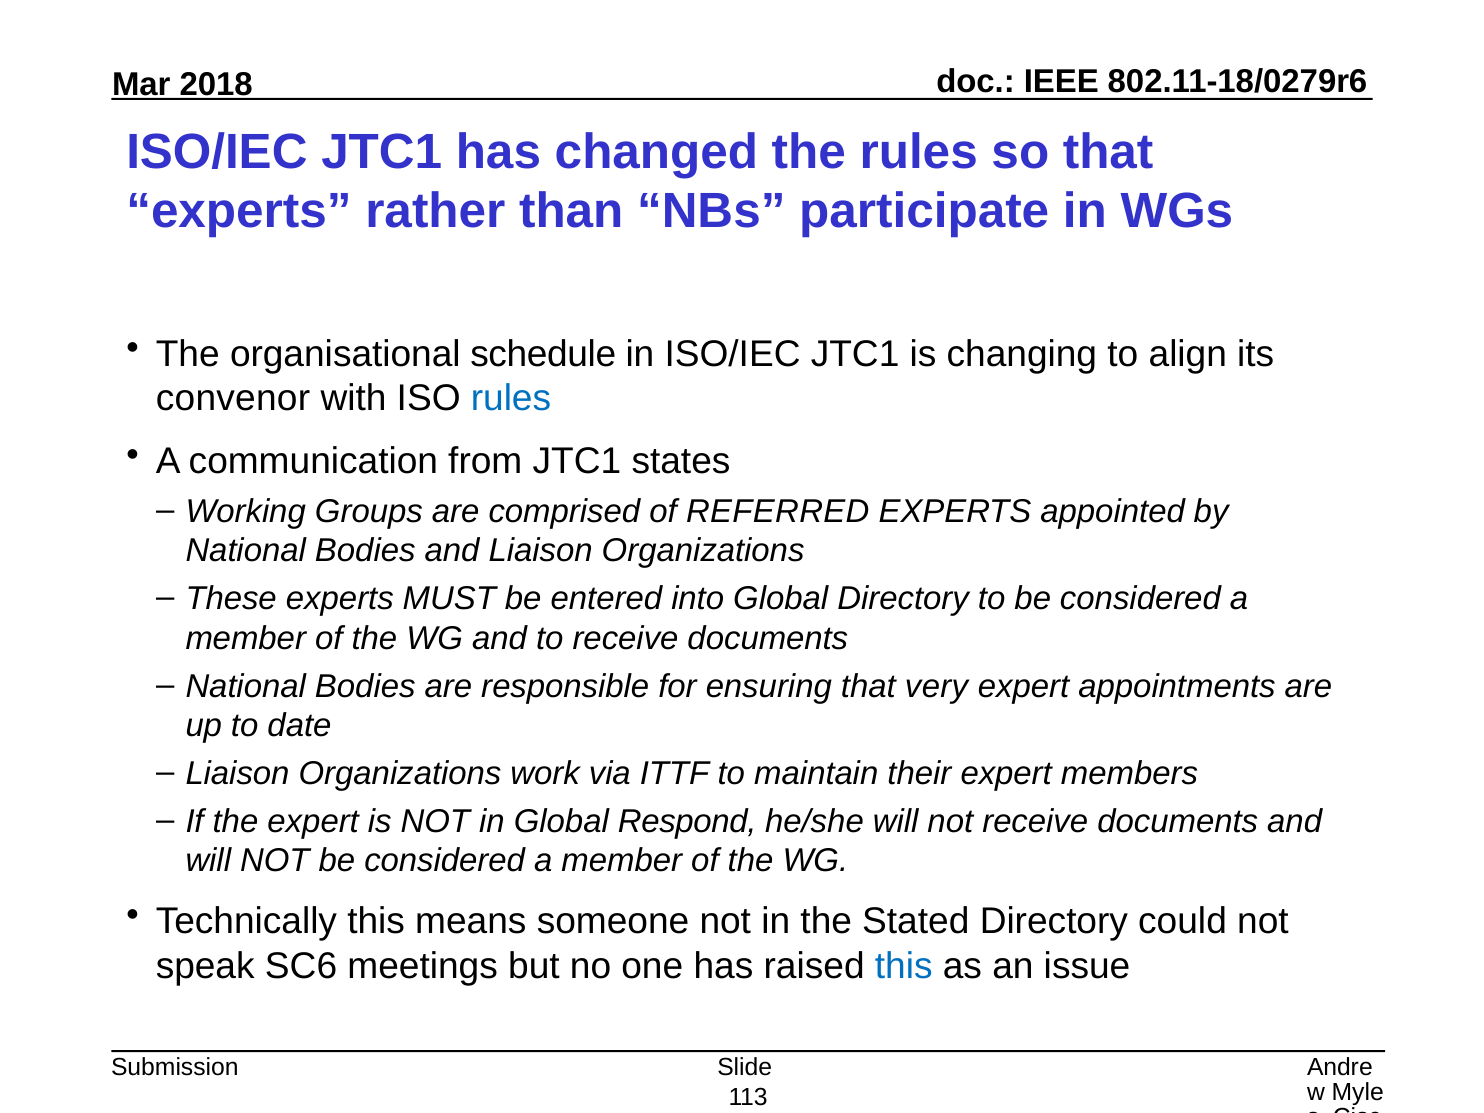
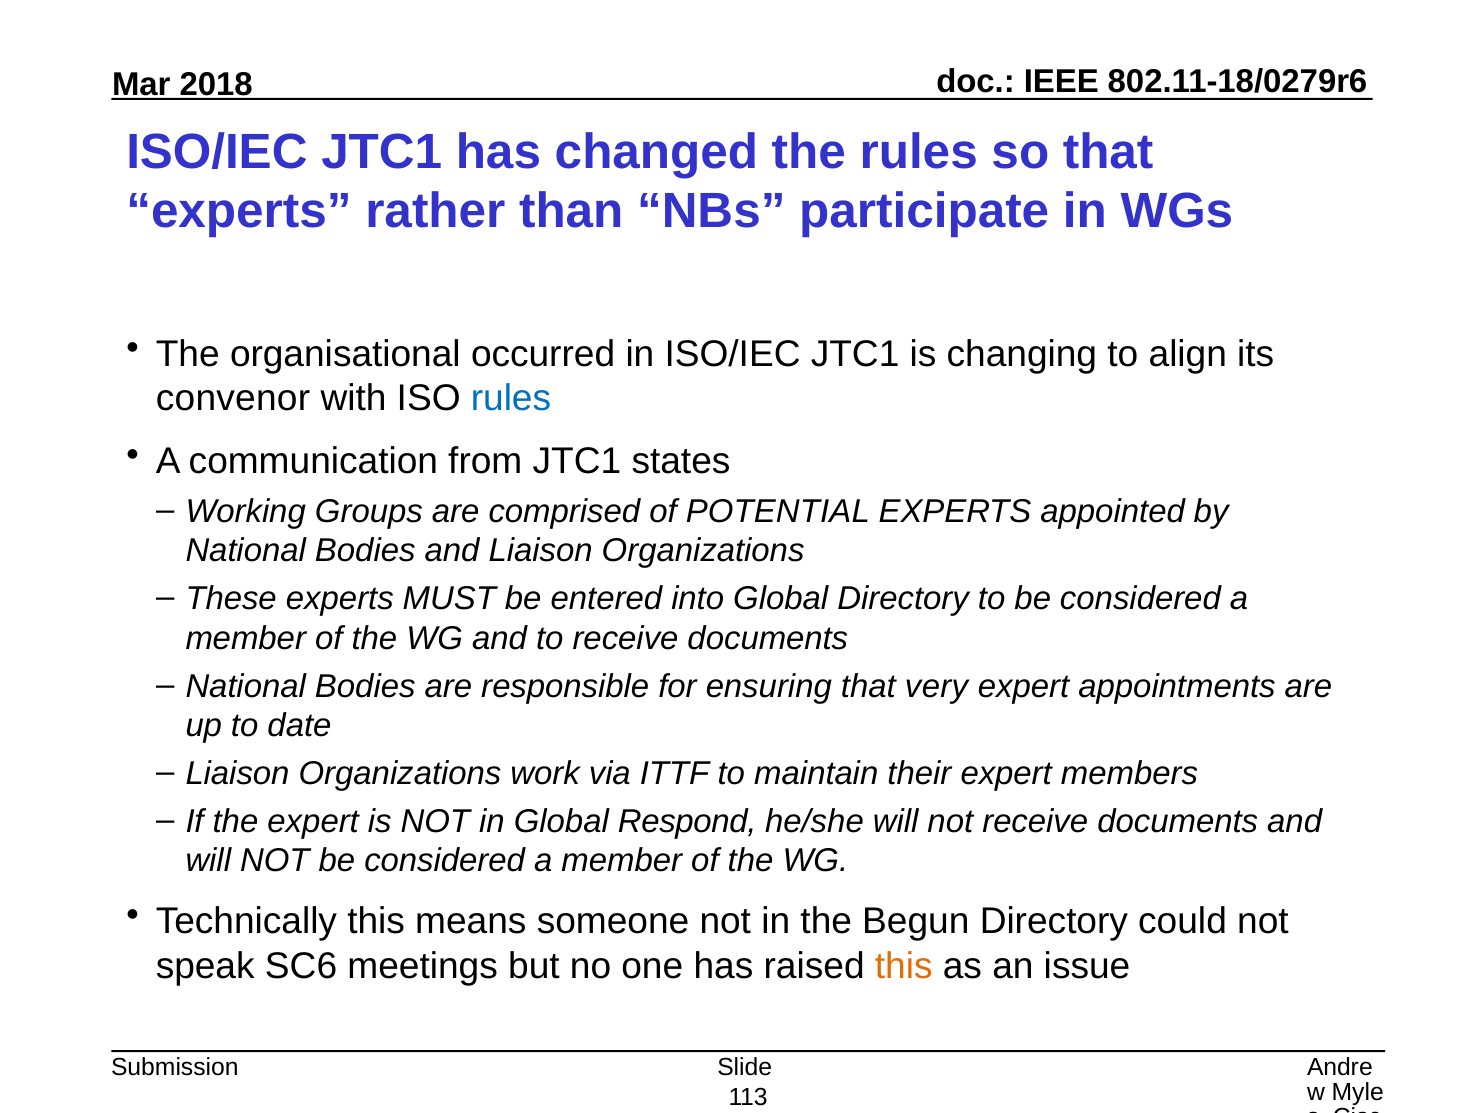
schedule: schedule -> occurred (543, 354)
REFERRED: REFERRED -> POTENTIAL (778, 511)
Stated: Stated -> Begun (916, 922)
this colour: blue -> orange (904, 966)
